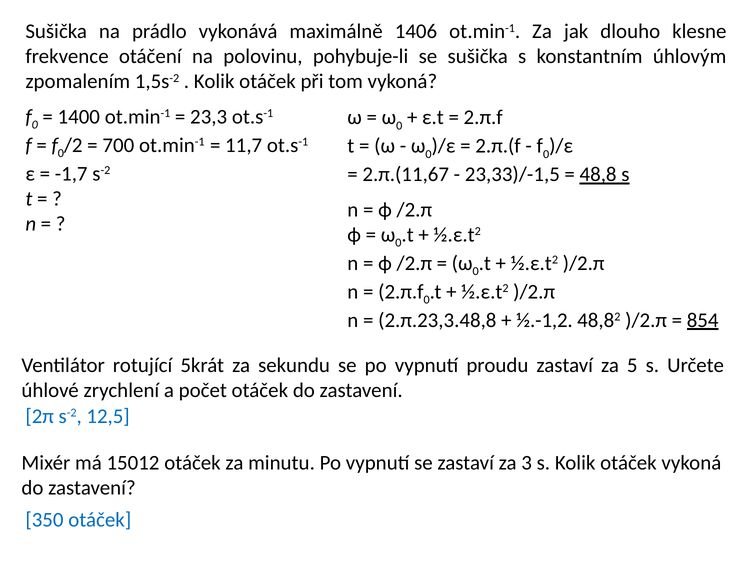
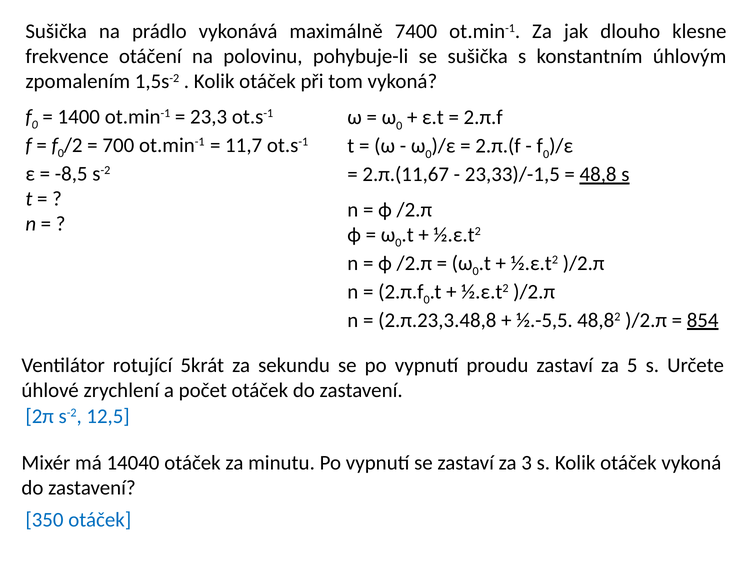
1406: 1406 -> 7400 (416, 31)
-1,7: -1,7 -> -8,5 (71, 174)
½.-1,2: ½.-1,2 -> ½.-5,5 (544, 320)
15012: 15012 -> 14040 (133, 463)
